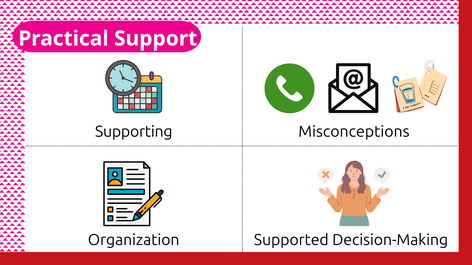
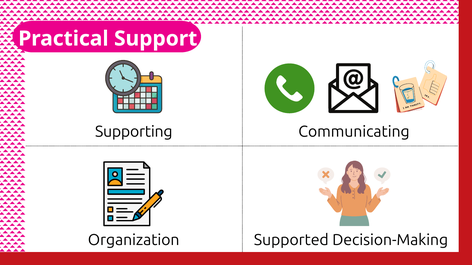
Misconceptions: Misconceptions -> Communicating (354, 132)
